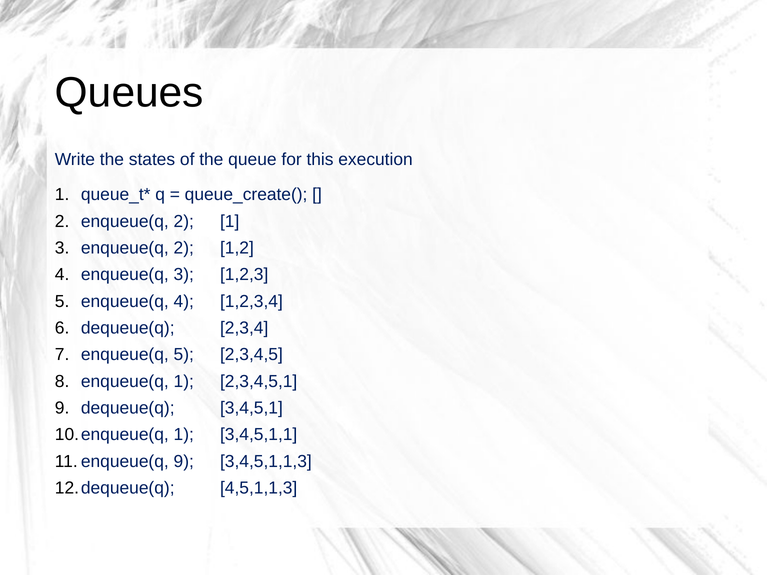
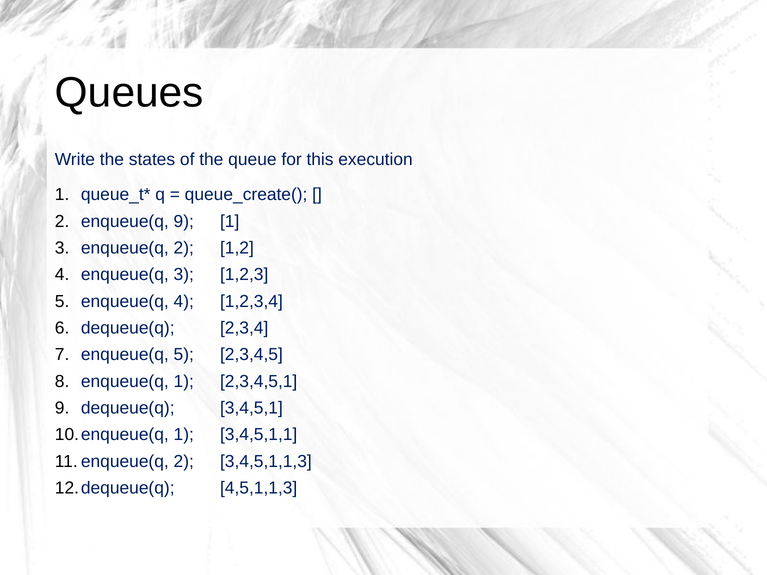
2 enqueue(q 2: 2 -> 9 (184, 221)
9: 9 -> 2 (184, 462)
